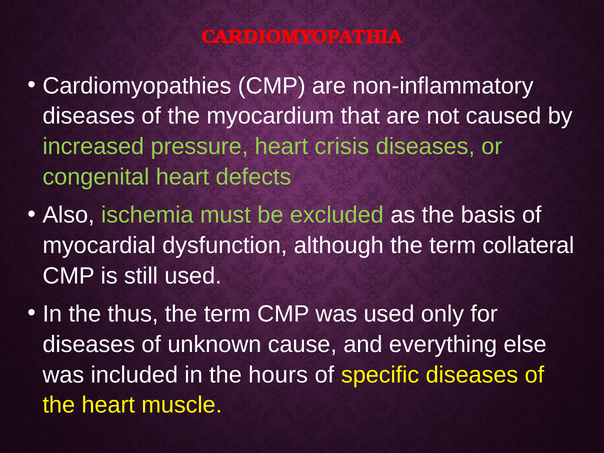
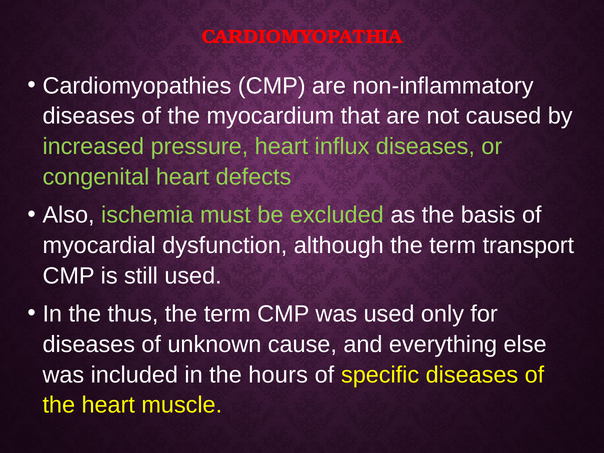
crisis: crisis -> influx (342, 147)
collateral: collateral -> transport (528, 245)
